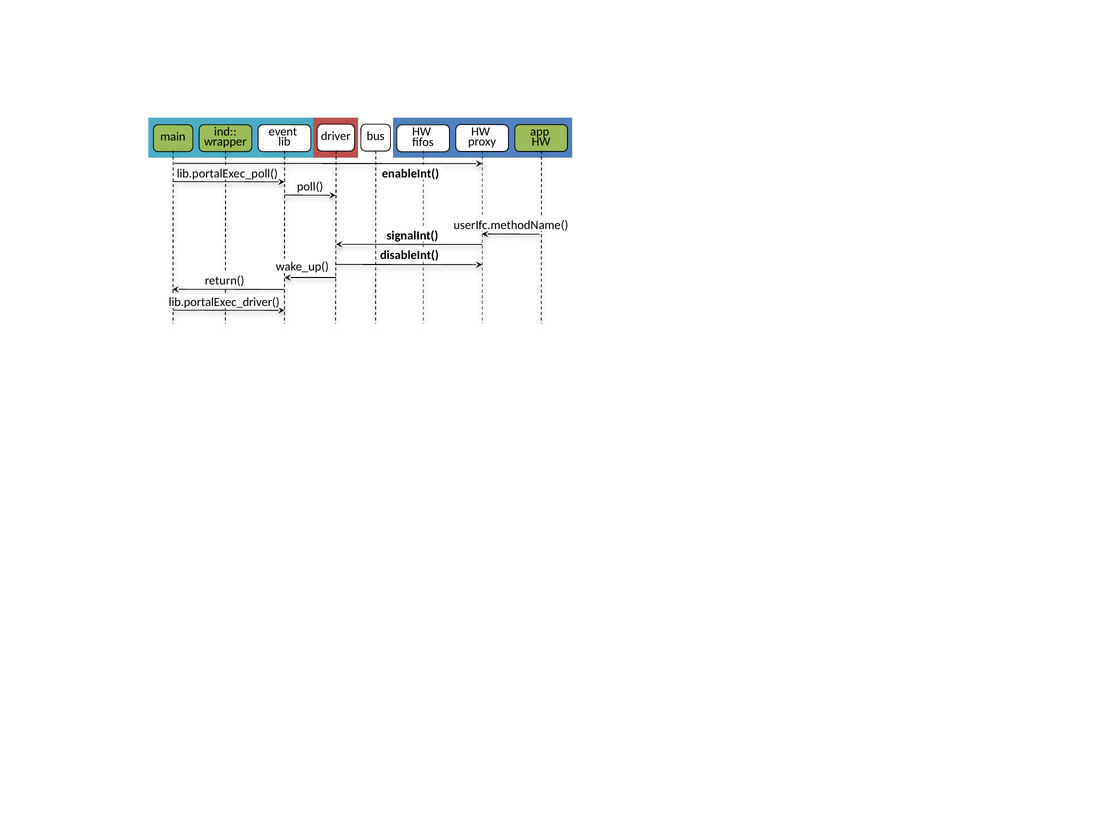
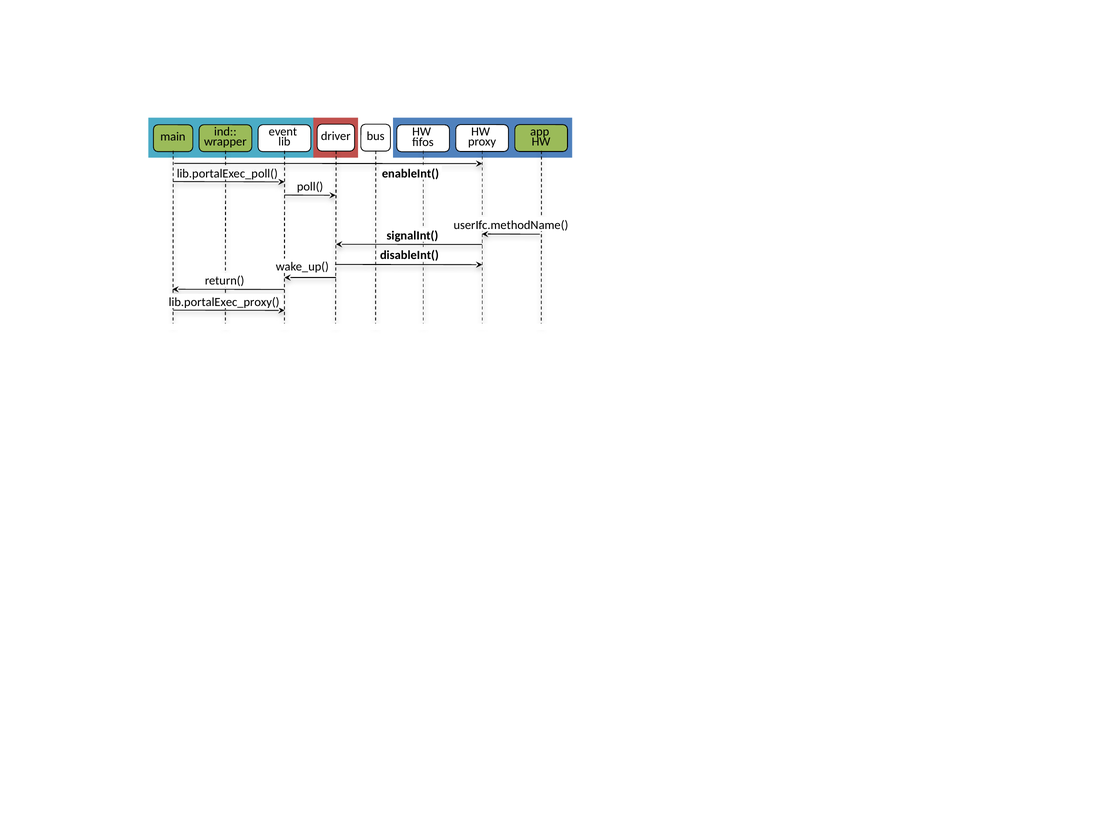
lib.portalExec_driver(: lib.portalExec_driver( -> lib.portalExec_proxy( (224, 302)
